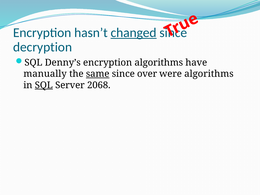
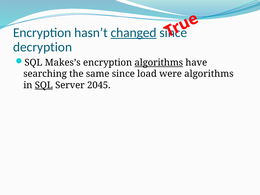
Denny’s: Denny’s -> Makes’s (63, 63)
algorithms underline: none -> present (159, 63)
manually: manually -> searching (45, 74)
same underline: present -> none (98, 74)
over: over -> load (147, 74)
2068: 2068 -> 2045 (99, 85)
